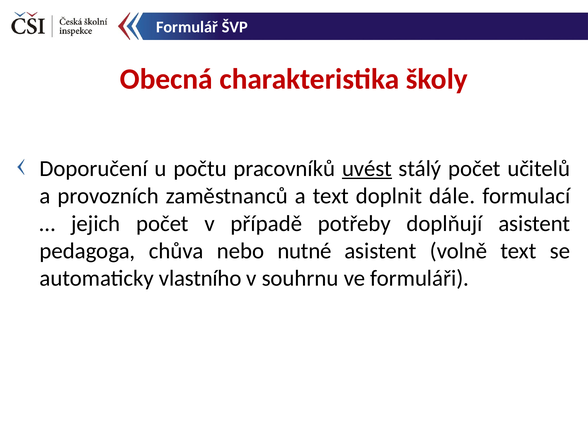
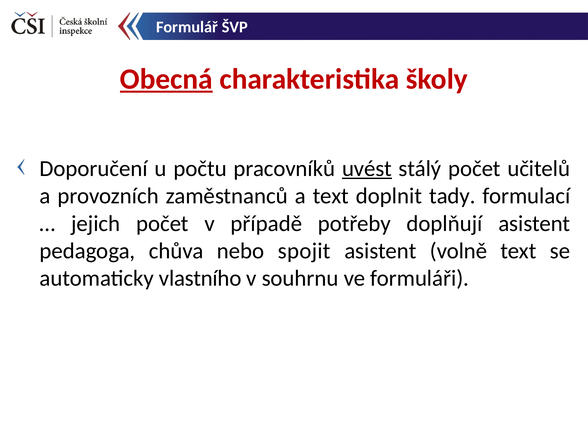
Obecná underline: none -> present (166, 79)
dále: dále -> tady (452, 196)
nutné: nutné -> spojit (304, 251)
